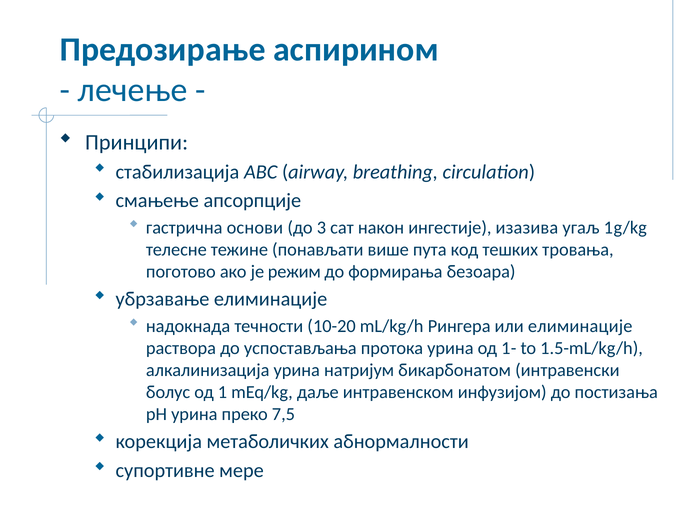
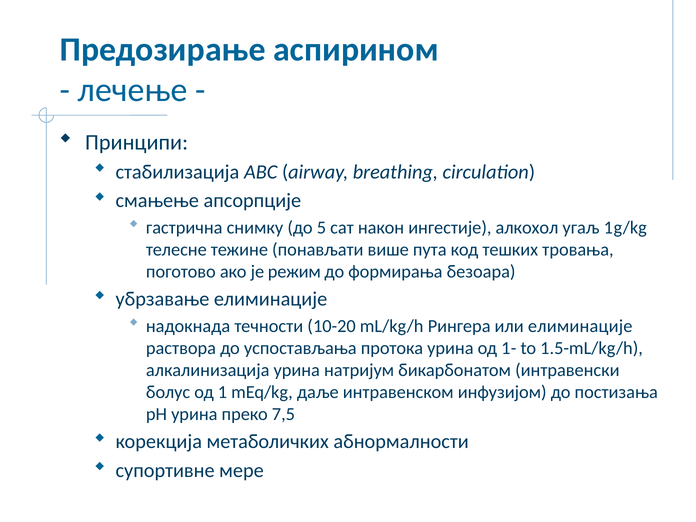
основи: основи -> снимку (255, 227)
3: 3 -> 5 (321, 227)
изазива: изазива -> алкохол (527, 227)
